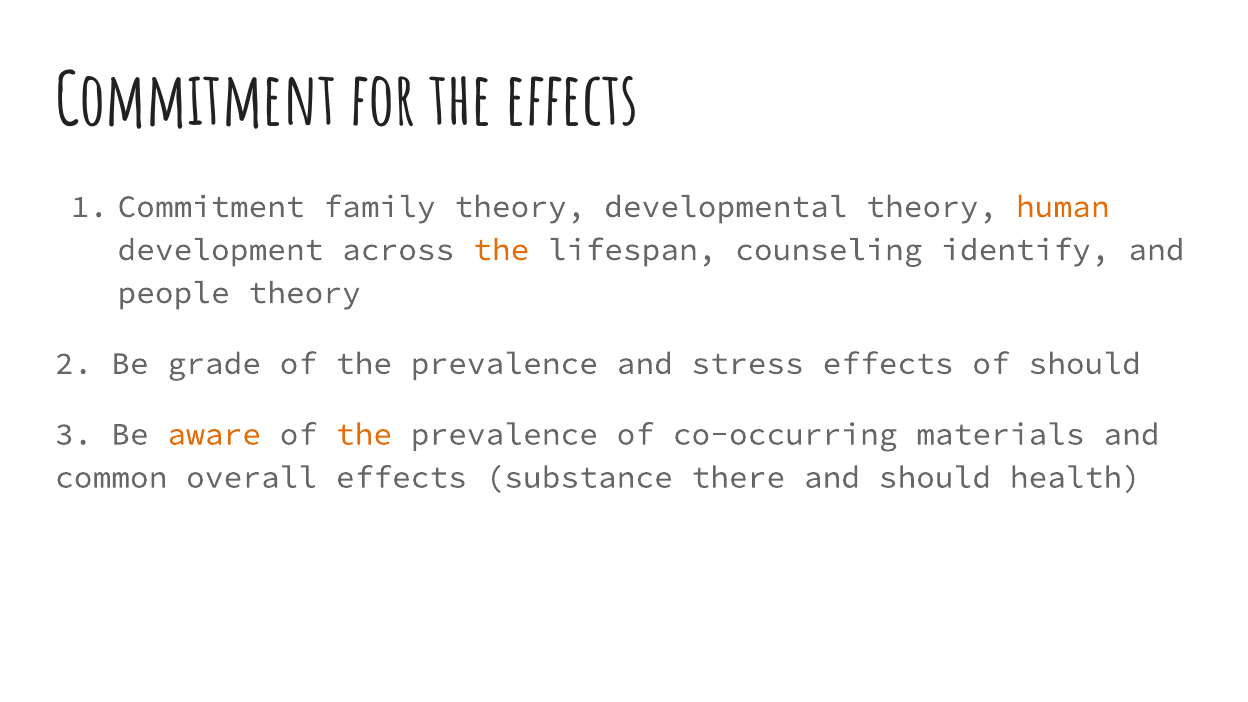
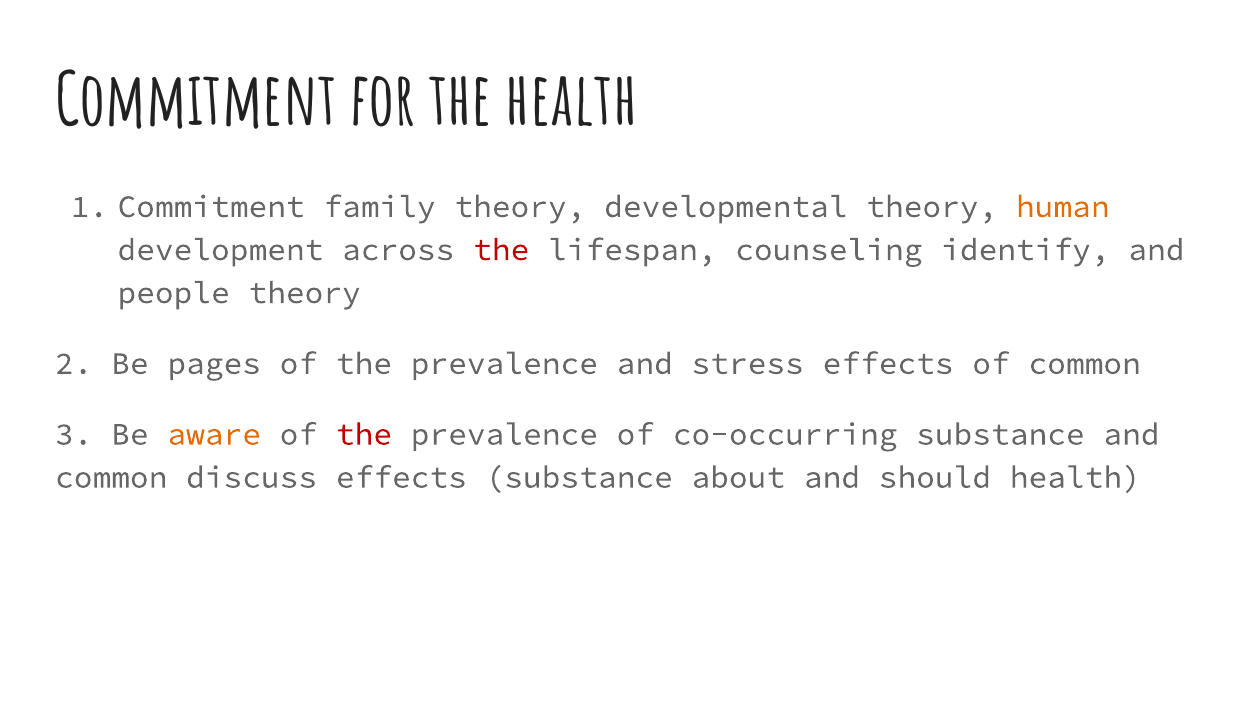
the effects: effects -> health (572, 101)
the colour: orange -> red (501, 250)
grade: grade -> pages (214, 364)
of should: should -> common (1085, 364)
the colour: orange -> red (364, 434)
co-occurring materials: materials -> substance (1000, 434)
overall: overall -> discuss (252, 477)
there: there -> about (738, 477)
